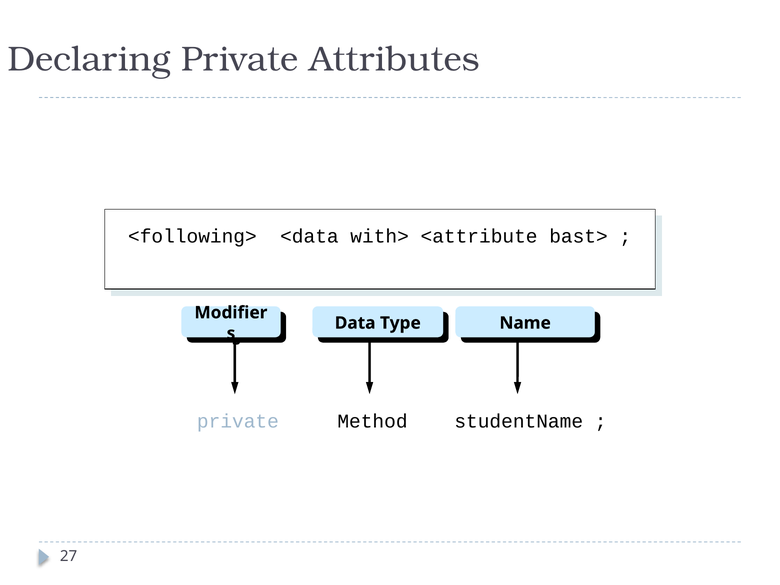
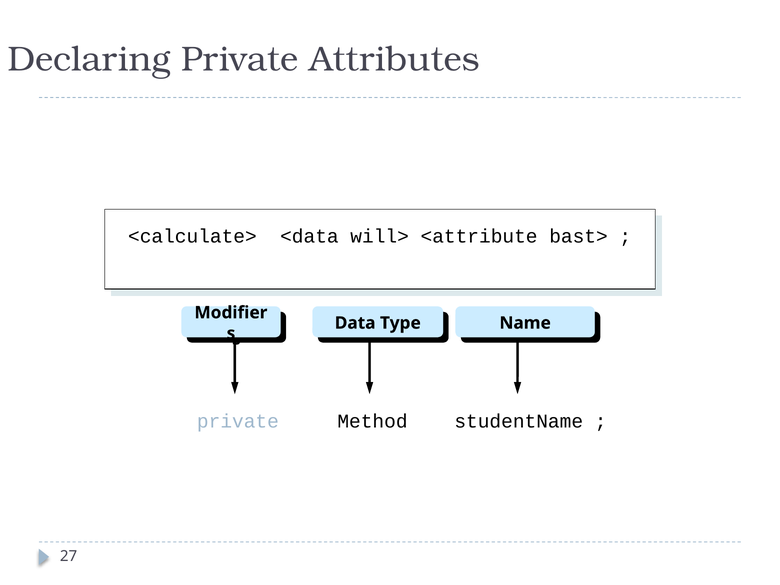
<following>: <following> -> <calculate> (192, 236)
with>: with> -> will> (380, 236)
